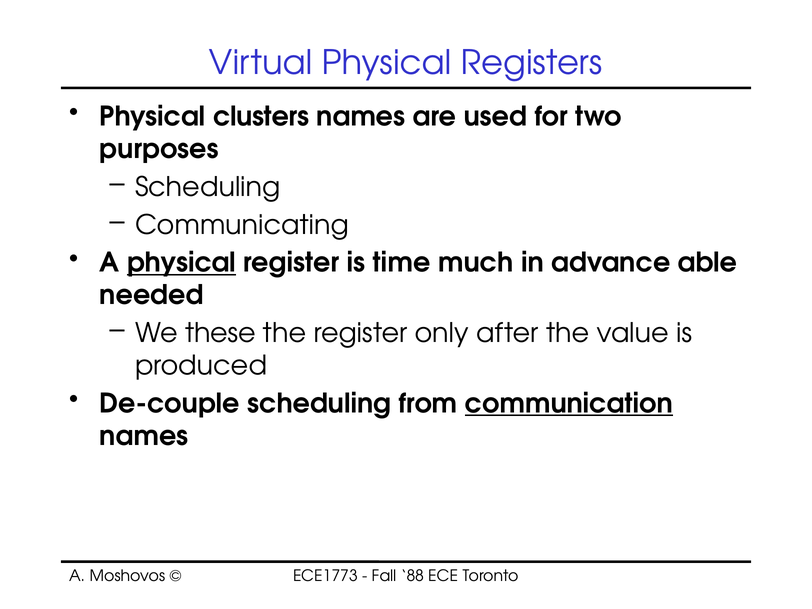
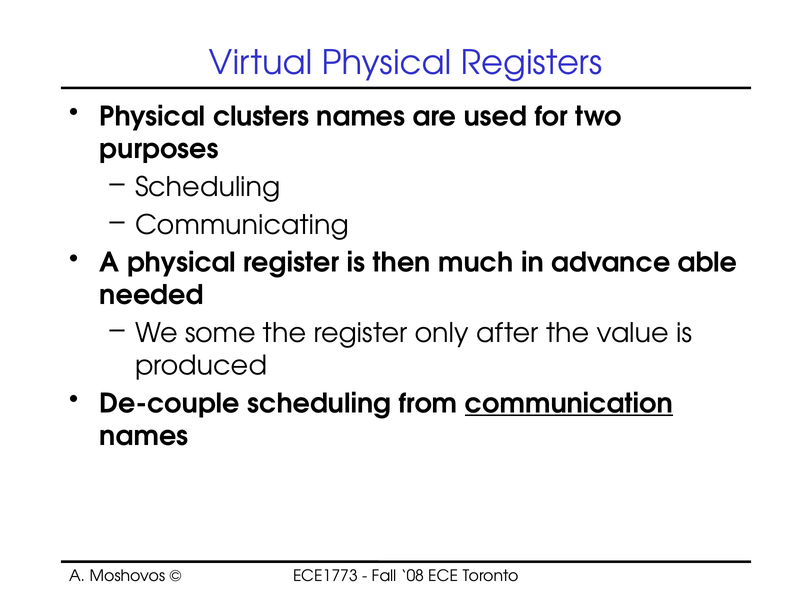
physical underline: present -> none (182, 263)
time: time -> then (402, 263)
these: these -> some (220, 333)
88: 88 -> 08 (413, 576)
